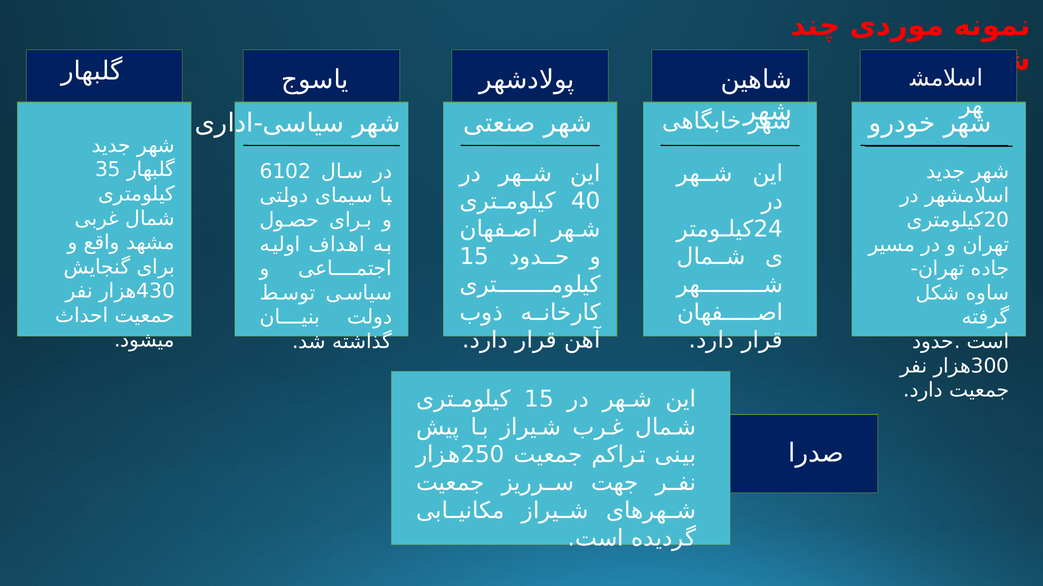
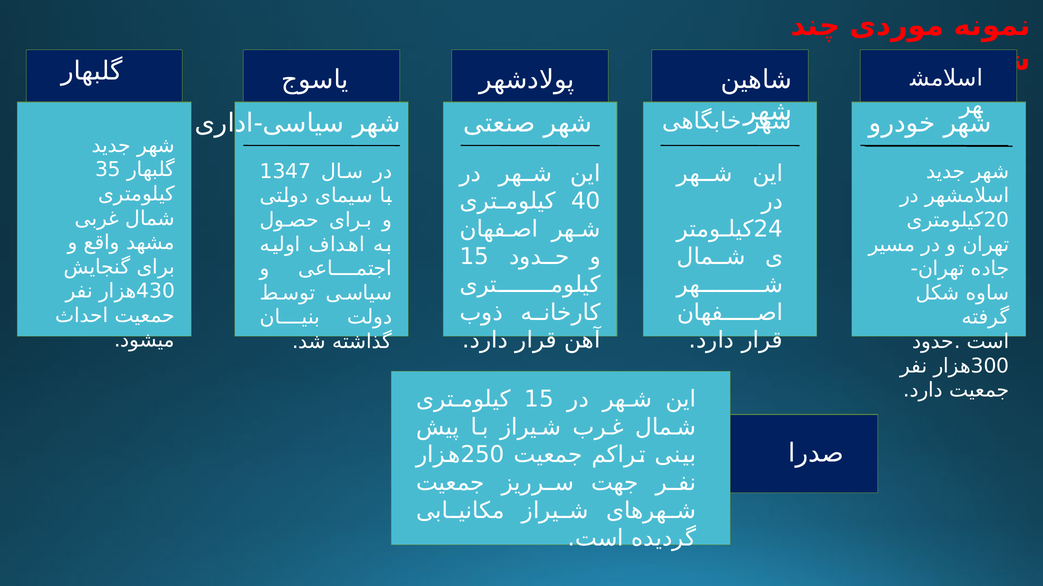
6102: 6102 -> 1347 (285, 172)
